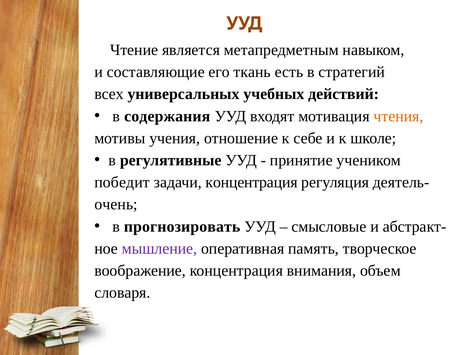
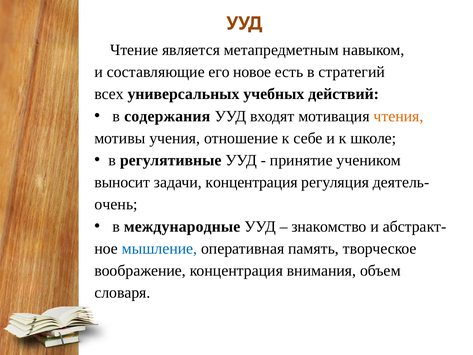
ткань: ткань -> новое (252, 72)
победит: победит -> выносит (122, 182)
прогнозировать: прогнозировать -> международные (182, 226)
смысловые: смысловые -> знакомство (329, 226)
мышление colour: purple -> blue (159, 248)
